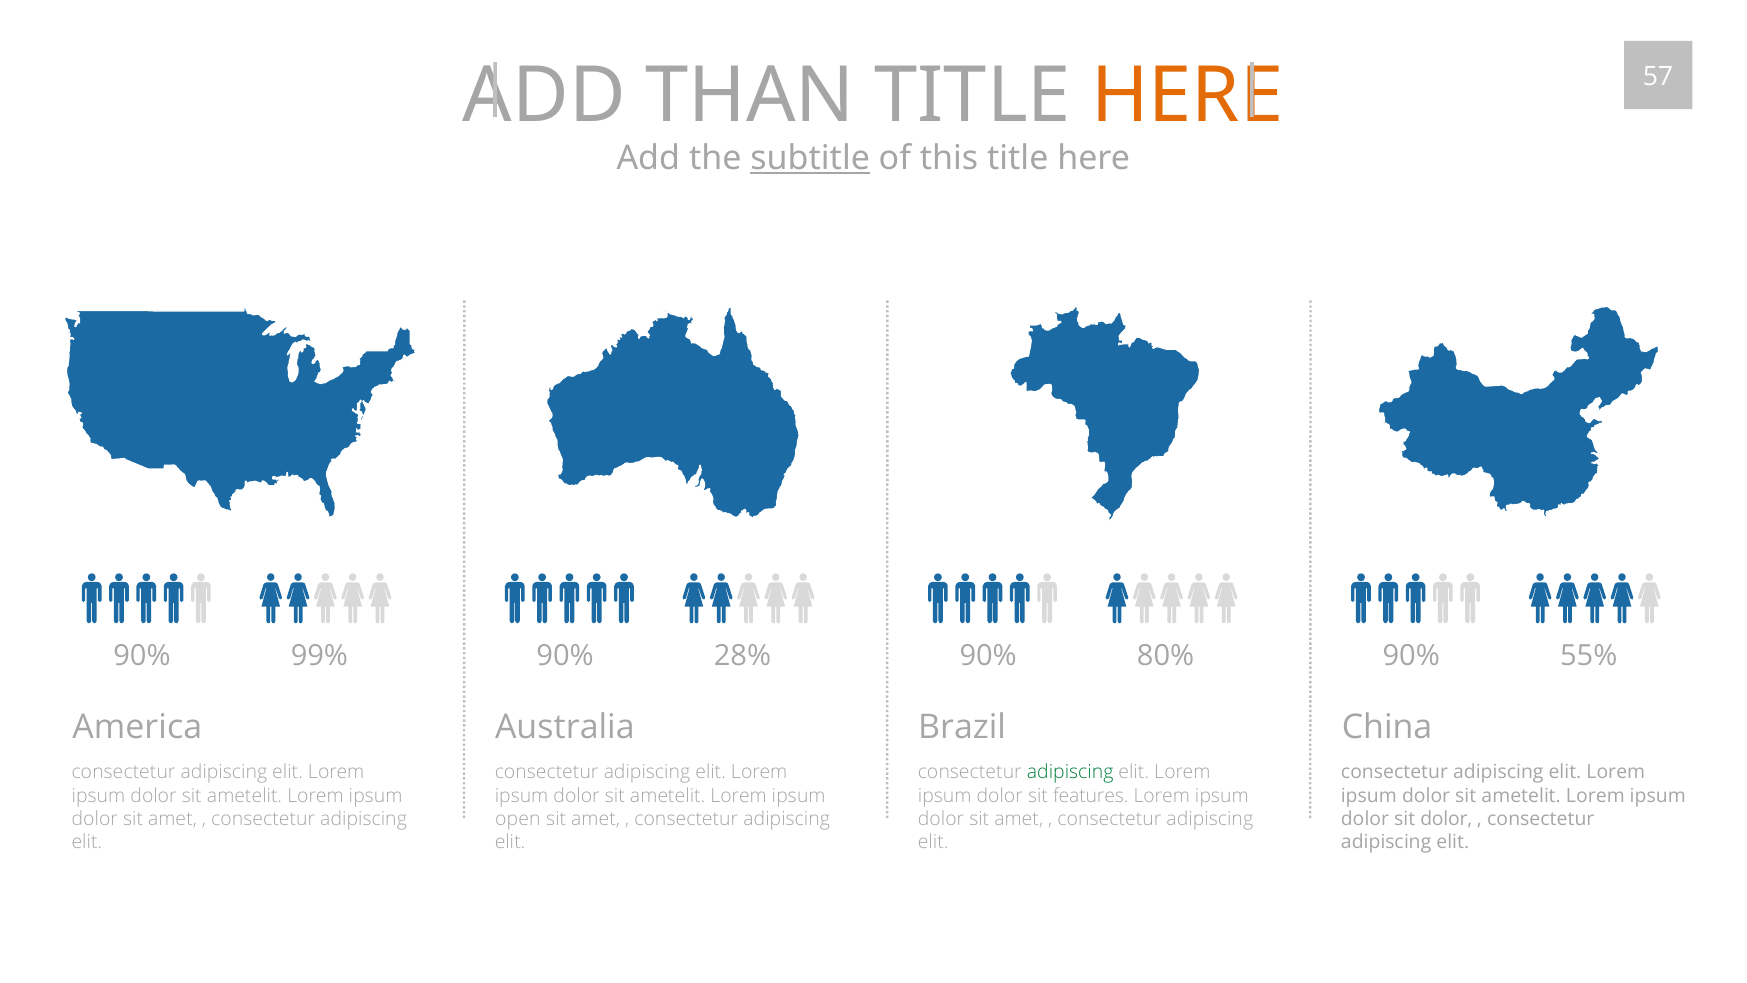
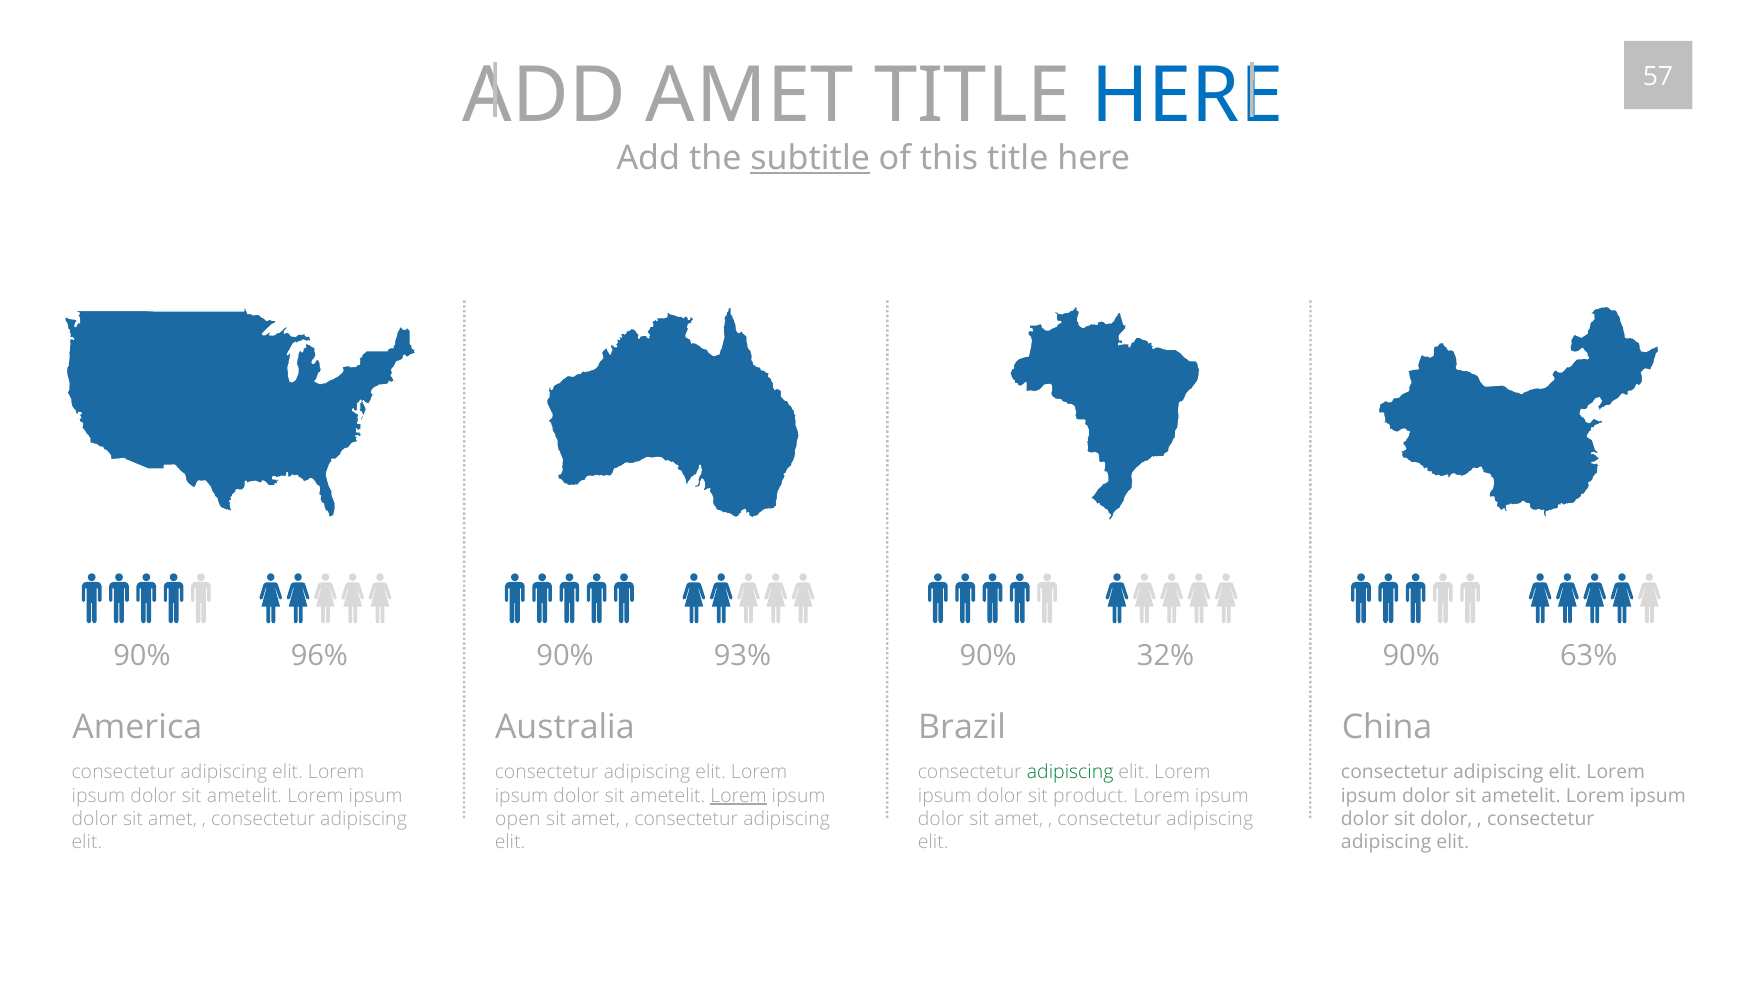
ADD THAN: THAN -> AMET (750, 95)
HERE colour: orange -> blue (1187, 95)
99%: 99% -> 96% (319, 656)
28%: 28% -> 93% (742, 656)
80%: 80% -> 32% (1166, 656)
55%: 55% -> 63% (1589, 656)
Lorem underline: none -> present (739, 795)
features: features -> product (1091, 795)
